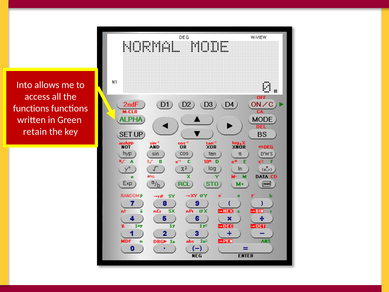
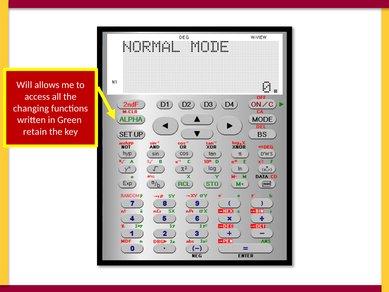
Into: Into -> Will (24, 85)
functions: functions -> changing (31, 108)
